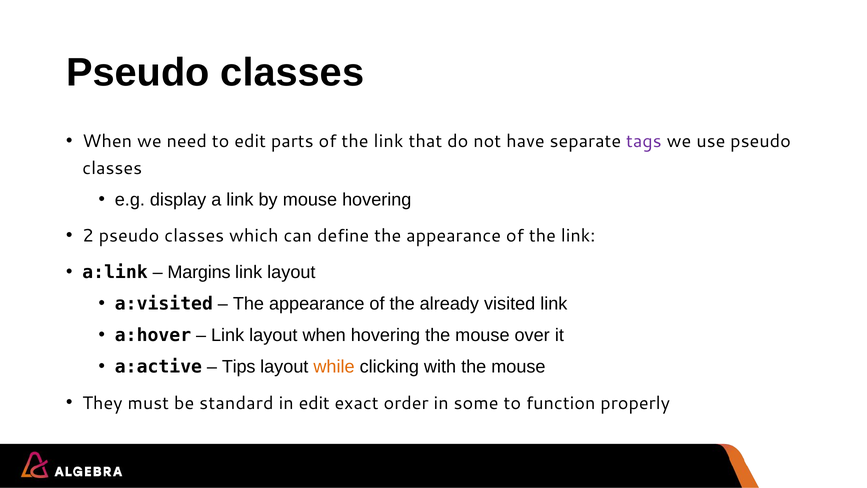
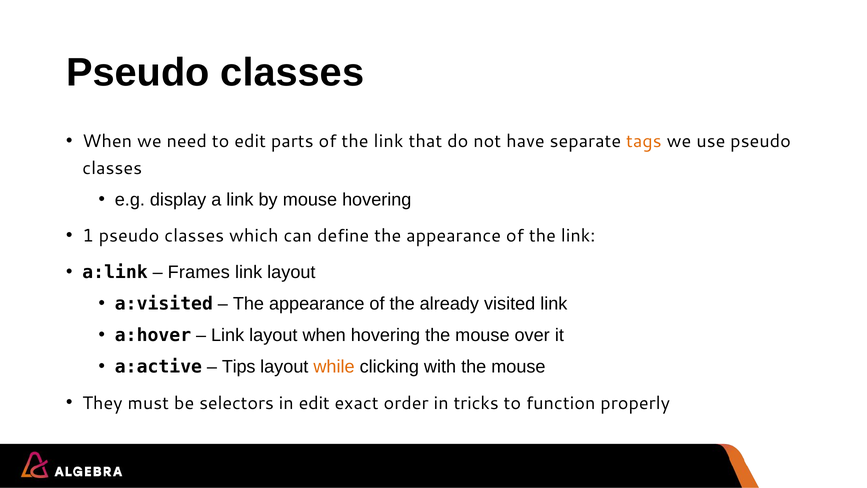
tags colour: purple -> orange (644, 141)
2: 2 -> 1 (88, 236)
Margins: Margins -> Frames (199, 272)
standard: standard -> selectors (237, 403)
some: some -> tricks (476, 403)
